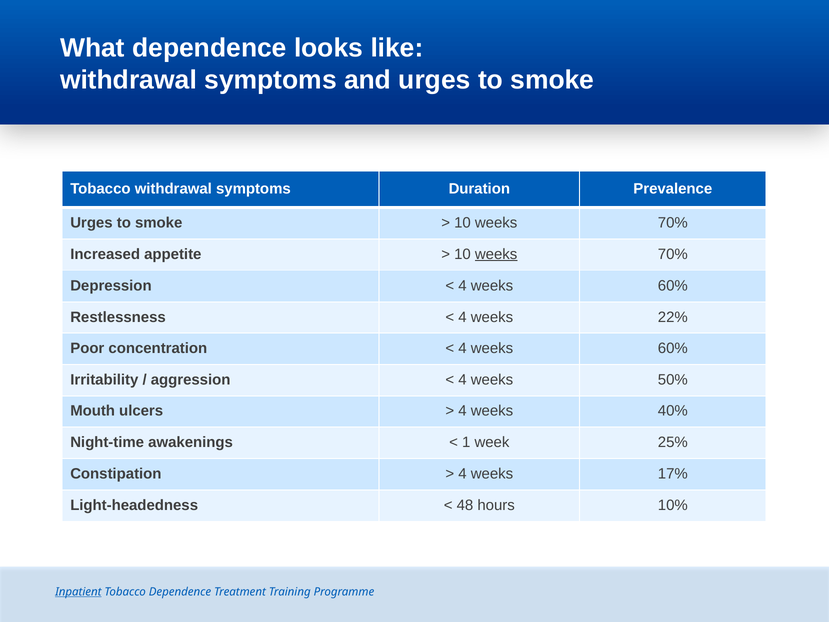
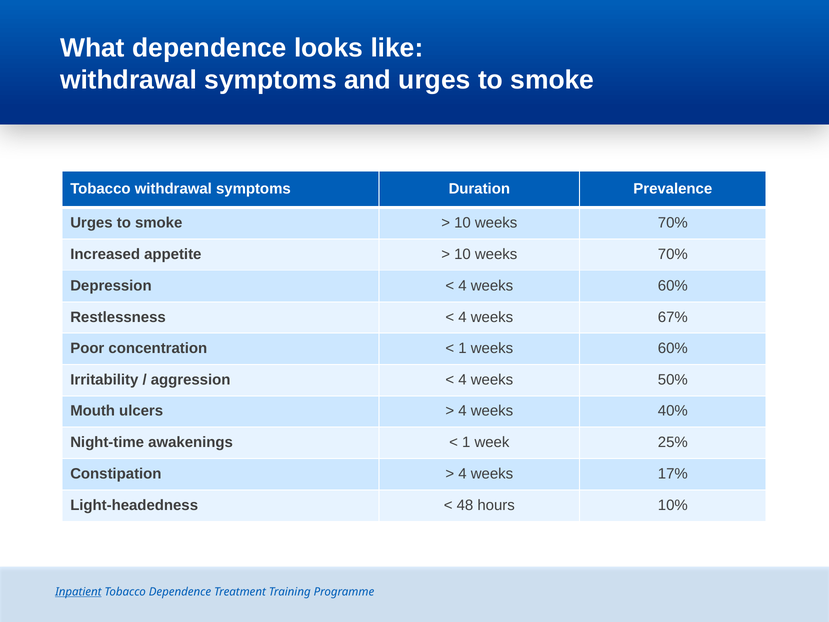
weeks underline: present -> none (496, 254)
22%: 22% -> 67% (673, 317)
4: 4 -> 1 (463, 348)
